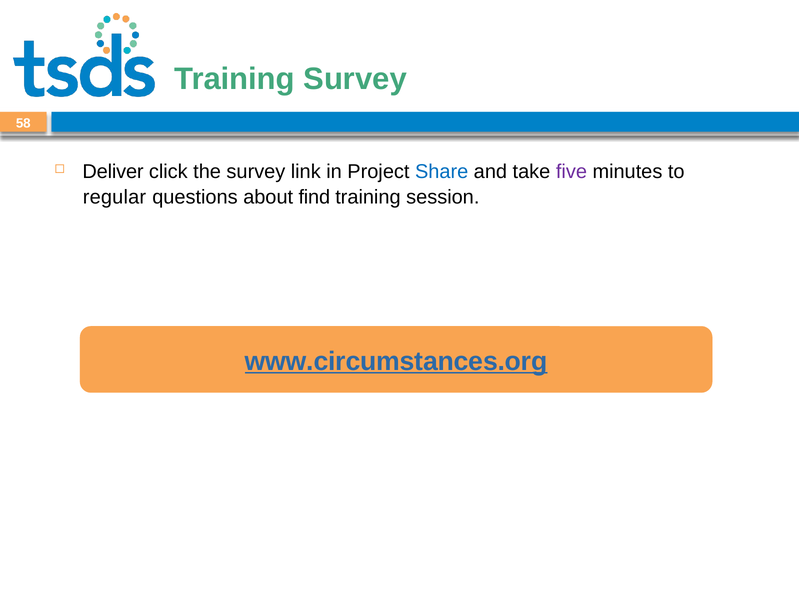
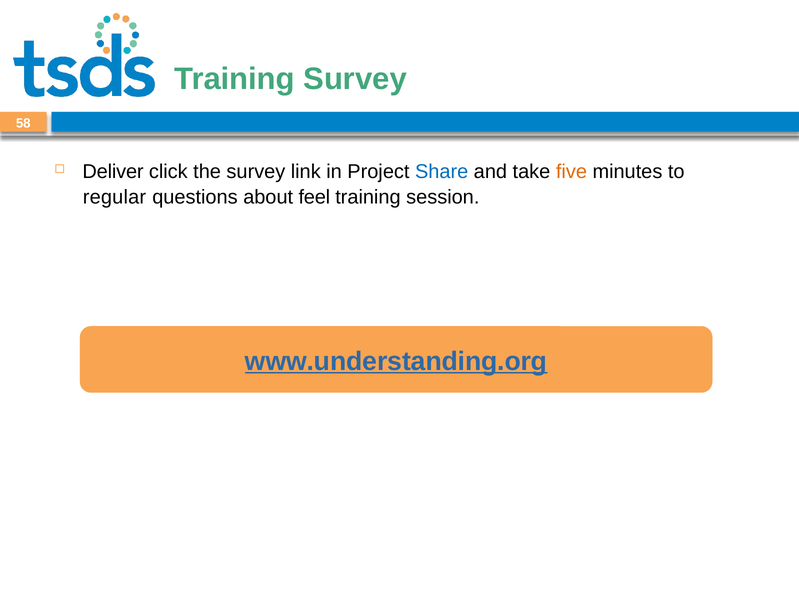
five colour: purple -> orange (571, 172)
find: find -> feel (314, 197)
www.circumstances.org: www.circumstances.org -> www.understanding.org (396, 361)
